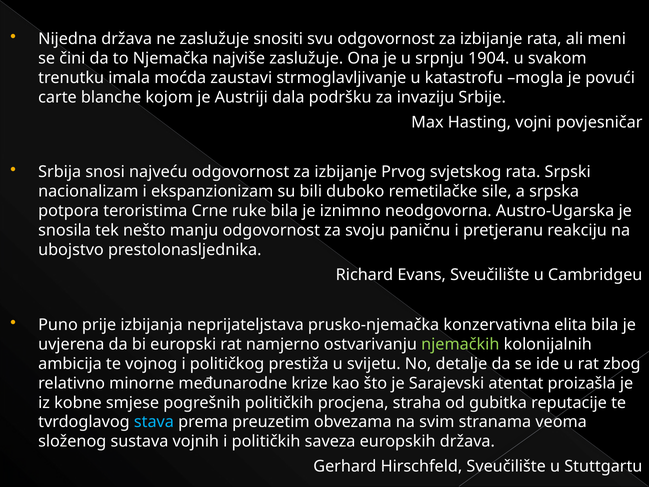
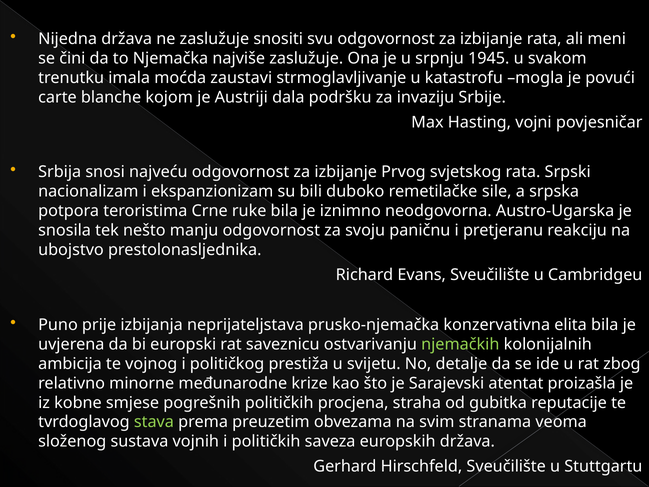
1904: 1904 -> 1945 (489, 58)
namjerno: namjerno -> saveznicu (283, 344)
stava colour: light blue -> light green (154, 422)
